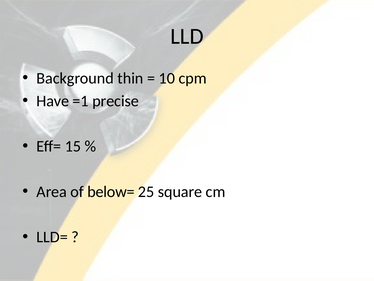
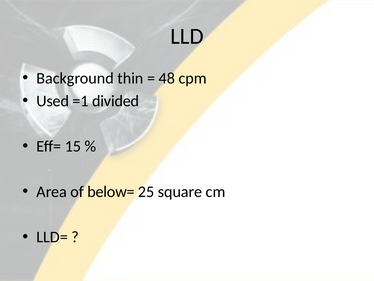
10: 10 -> 48 (167, 78)
Have: Have -> Used (53, 101)
precise: precise -> divided (116, 101)
